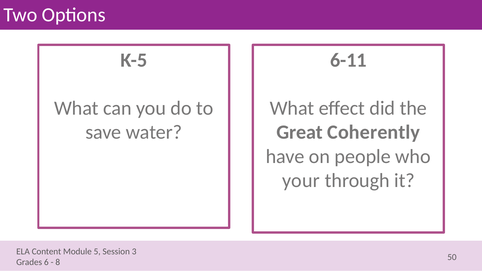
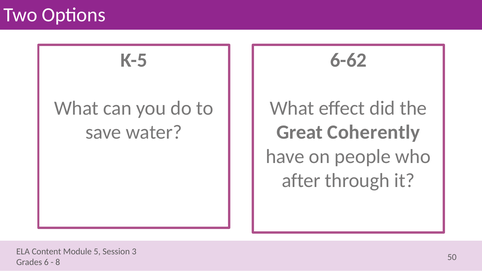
6-11: 6-11 -> 6-62 (348, 60)
your: your -> after (301, 181)
